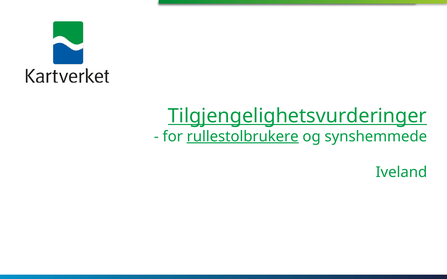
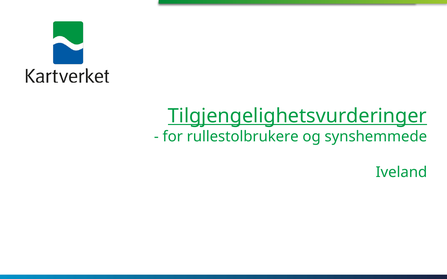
rullestolbrukere underline: present -> none (243, 137)
